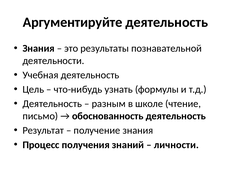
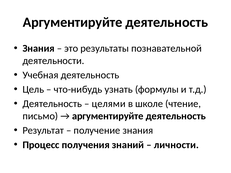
разным: разным -> целями (109, 104)
обоснованность: обоснованность -> аргументируйте (108, 116)
